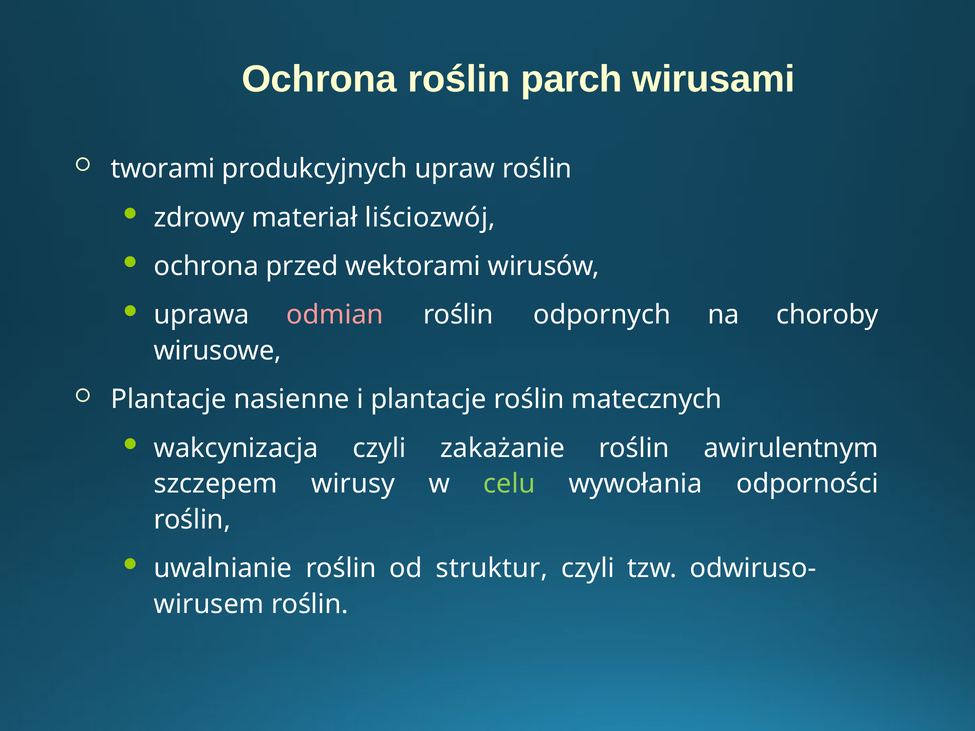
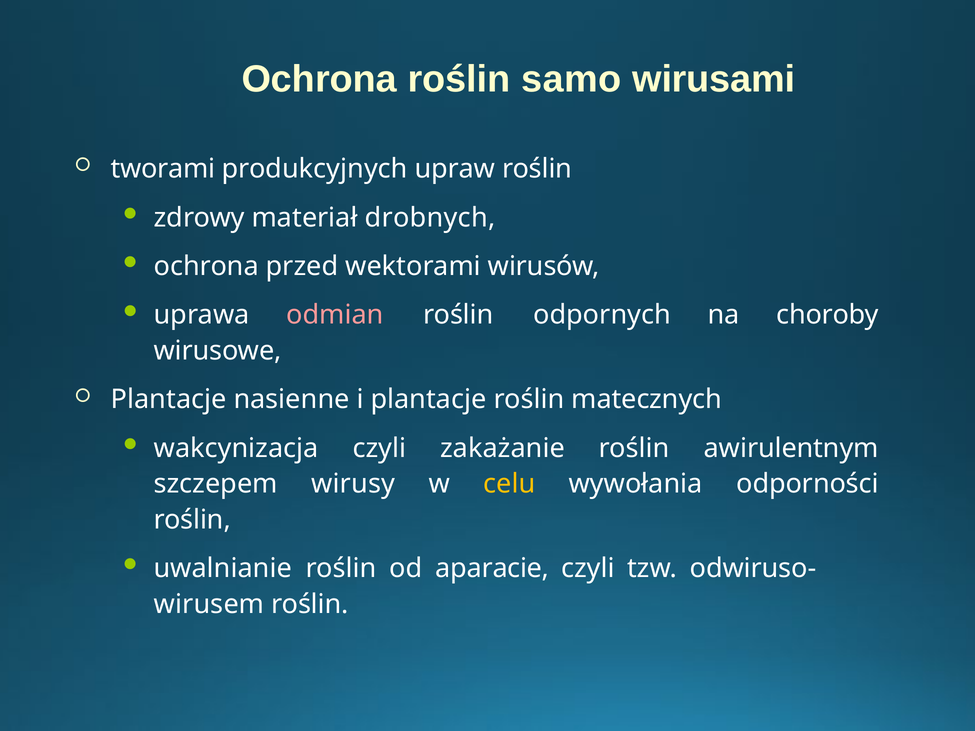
parch: parch -> samo (571, 79)
liściozwój: liściozwój -> drobnych (430, 218)
celu colour: light green -> yellow (509, 484)
struktur: struktur -> aparacie (492, 569)
